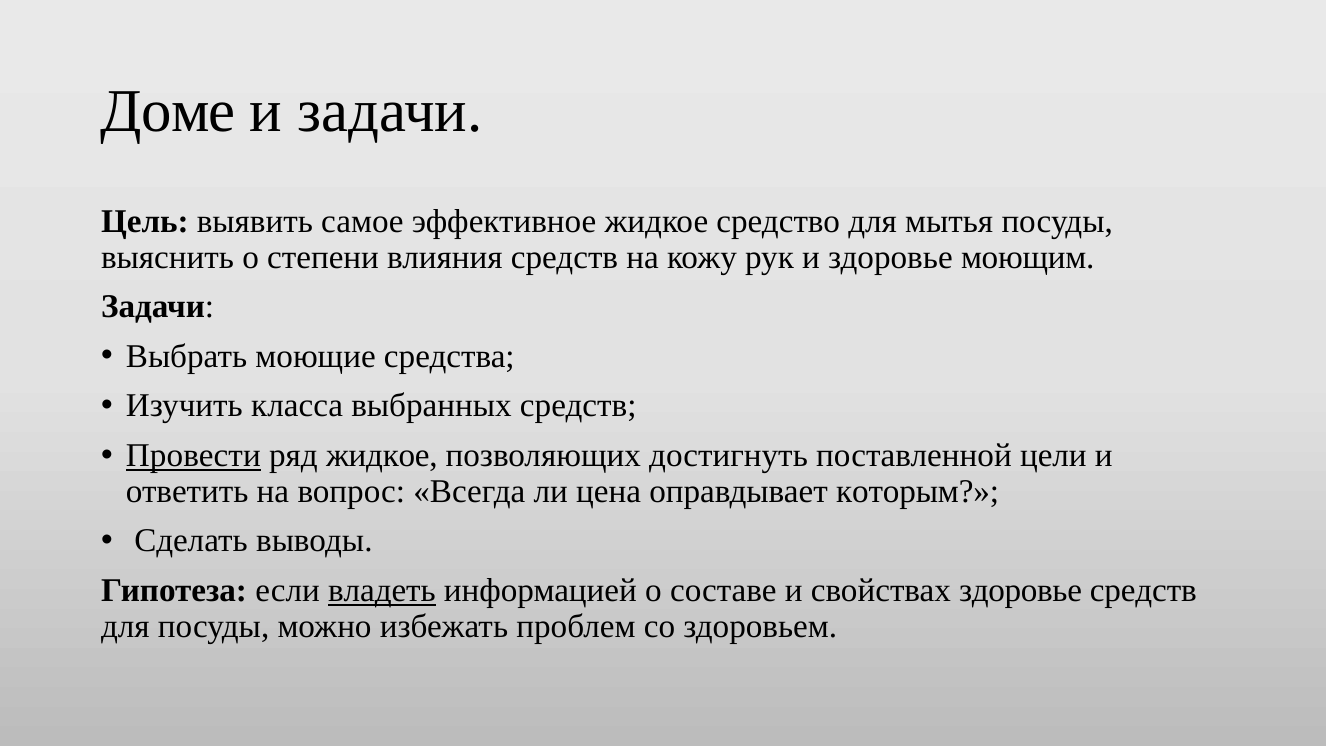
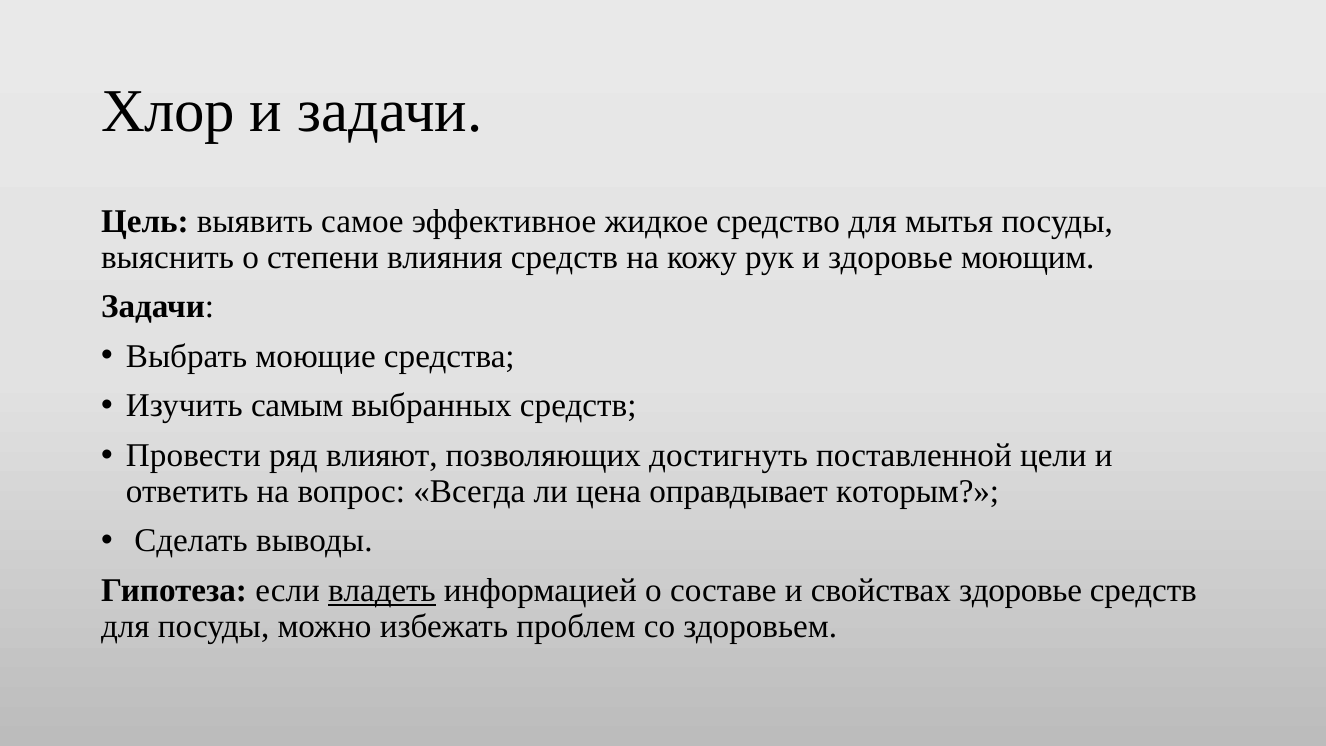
Доме: Доме -> Хлор (168, 111)
класса: класса -> самым (297, 406)
Провести underline: present -> none (193, 455)
ряд жидкое: жидкое -> влияют (382, 455)
